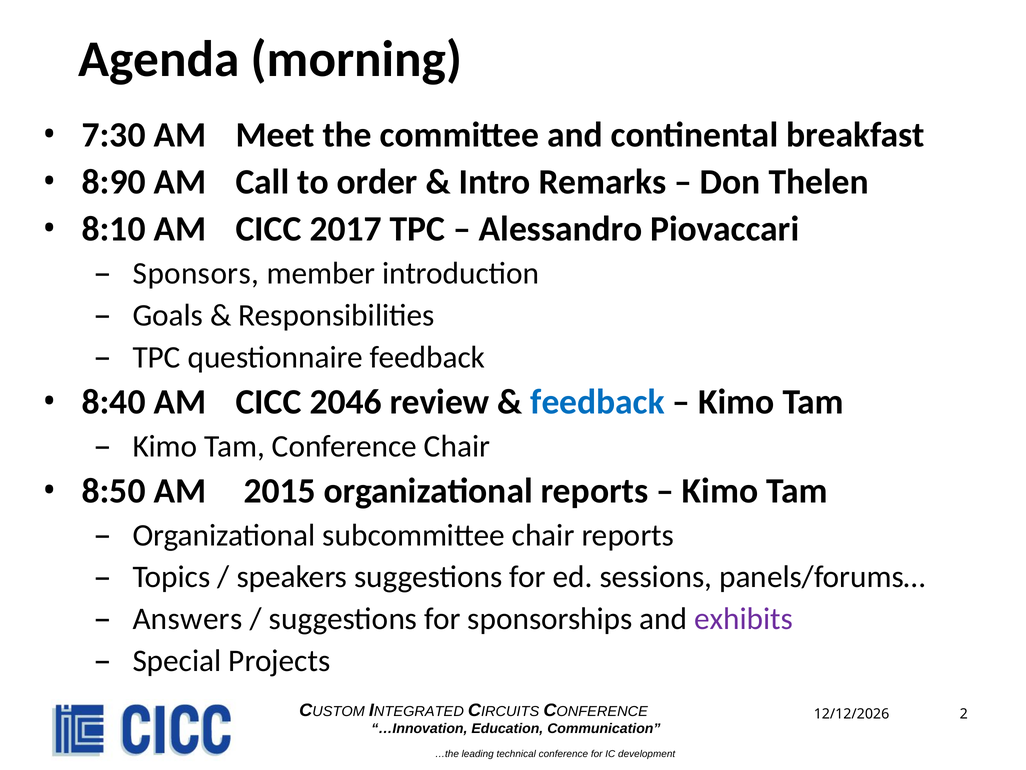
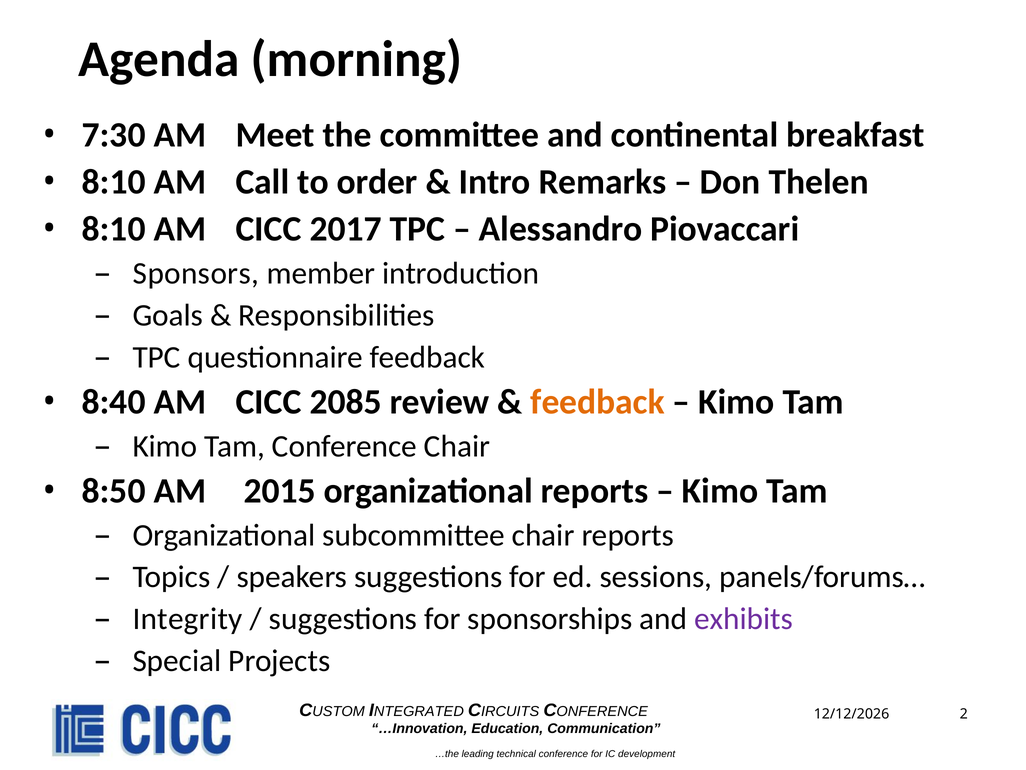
8:90: 8:90 -> 8:10 (114, 182)
2046: 2046 -> 2085 (346, 402)
feedback colour: blue -> orange (598, 402)
Answers: Answers -> Integrity (188, 619)
